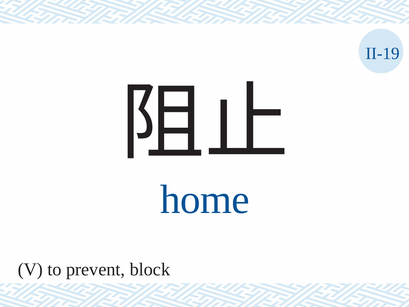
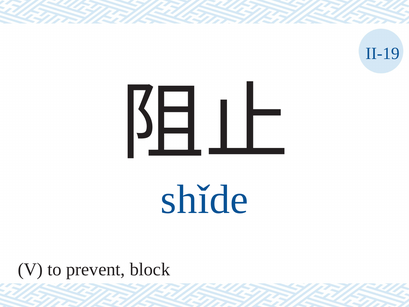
home: home -> shǐde (204, 200)
